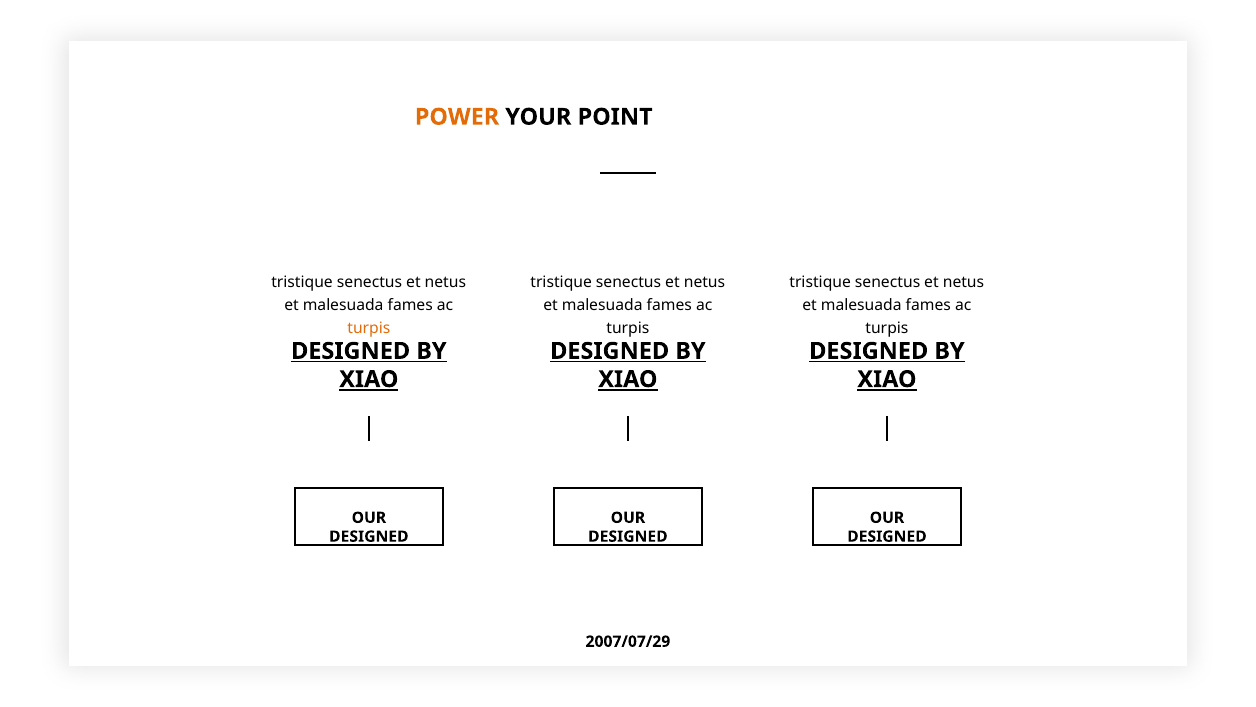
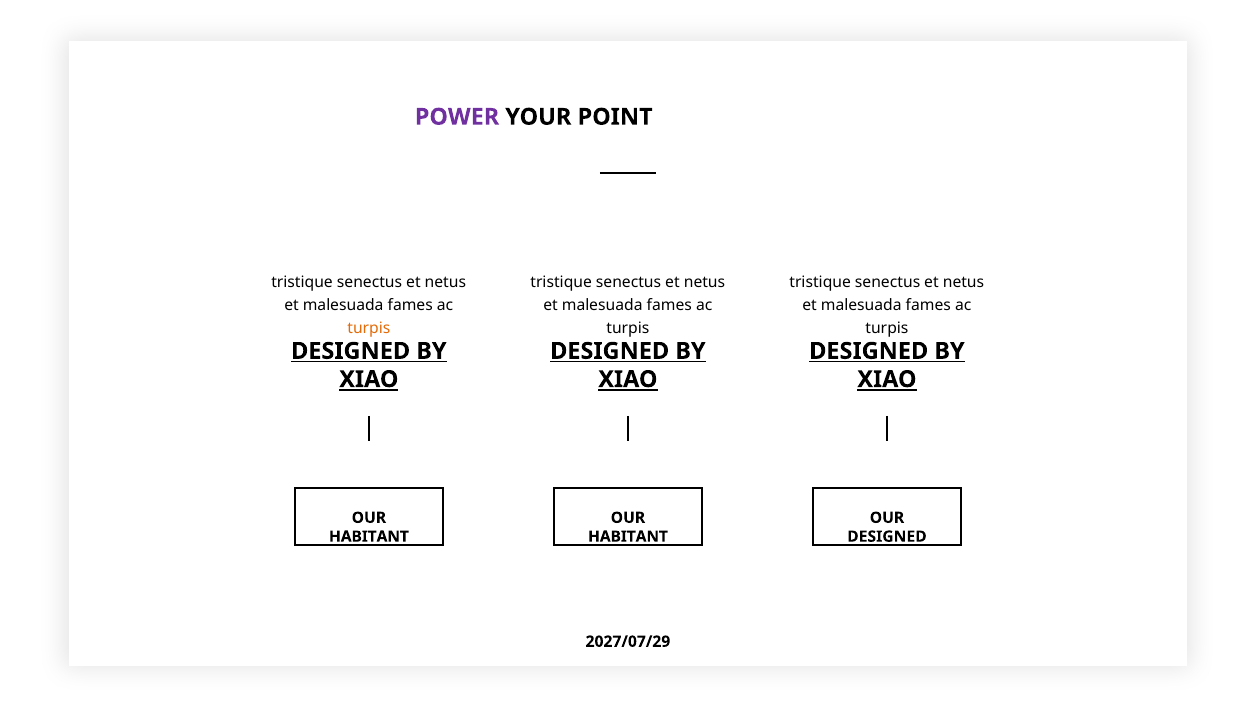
POWER colour: orange -> purple (457, 117)
DESIGNED: DESIGNED -> HABITANT (369, 536)
DESIGNED: DESIGNED -> HABITANT (628, 536)
2007/07/29: 2007/07/29 -> 2027/07/29 (628, 641)
